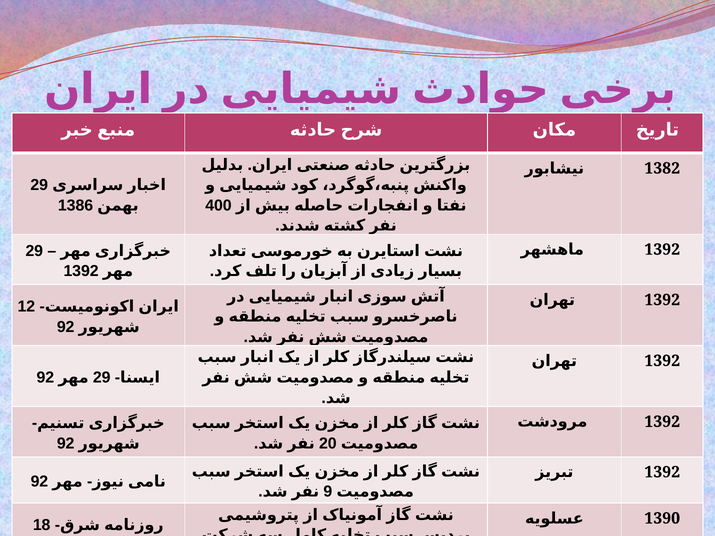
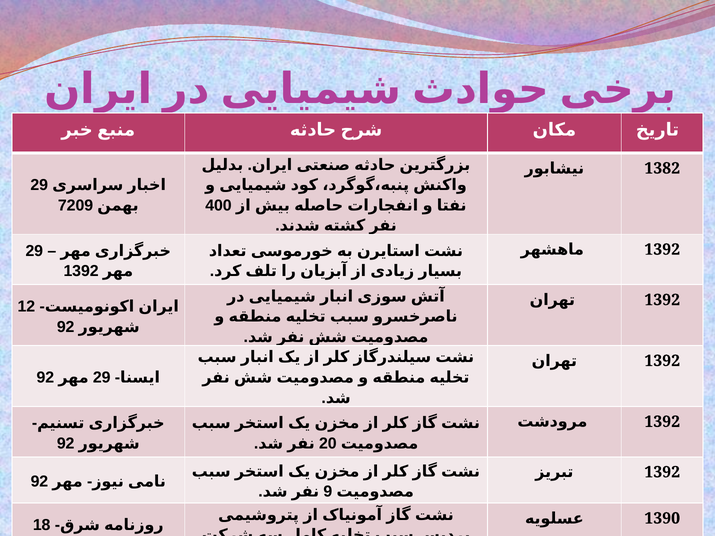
1386: 1386 -> 7209 (76, 205)
